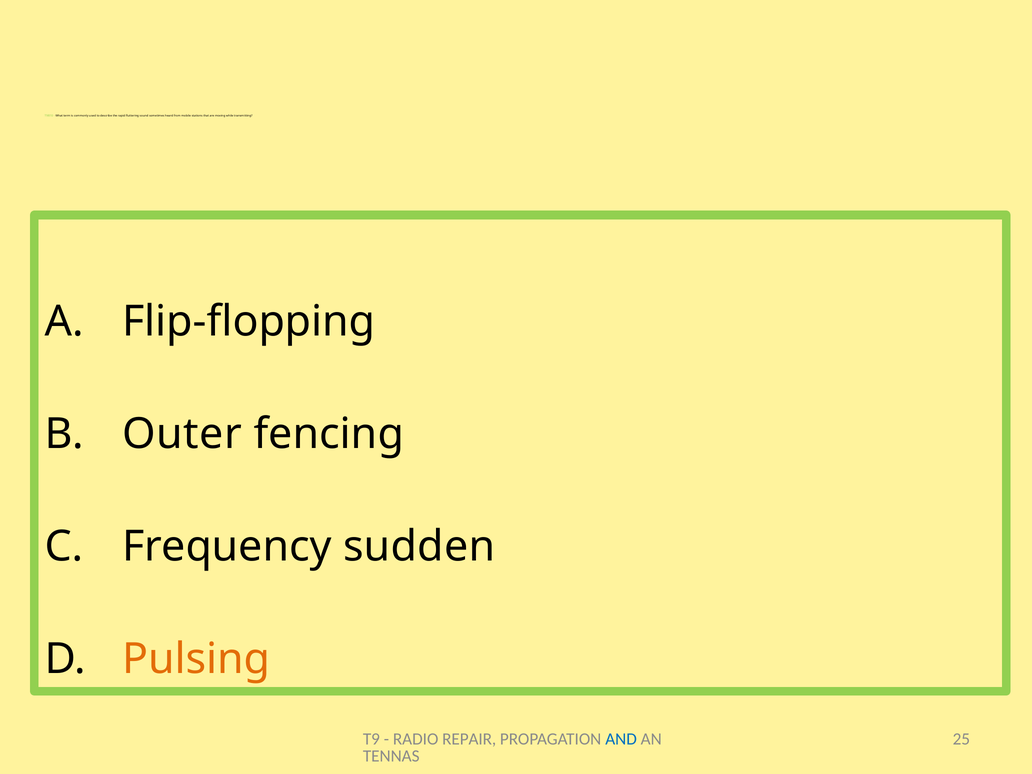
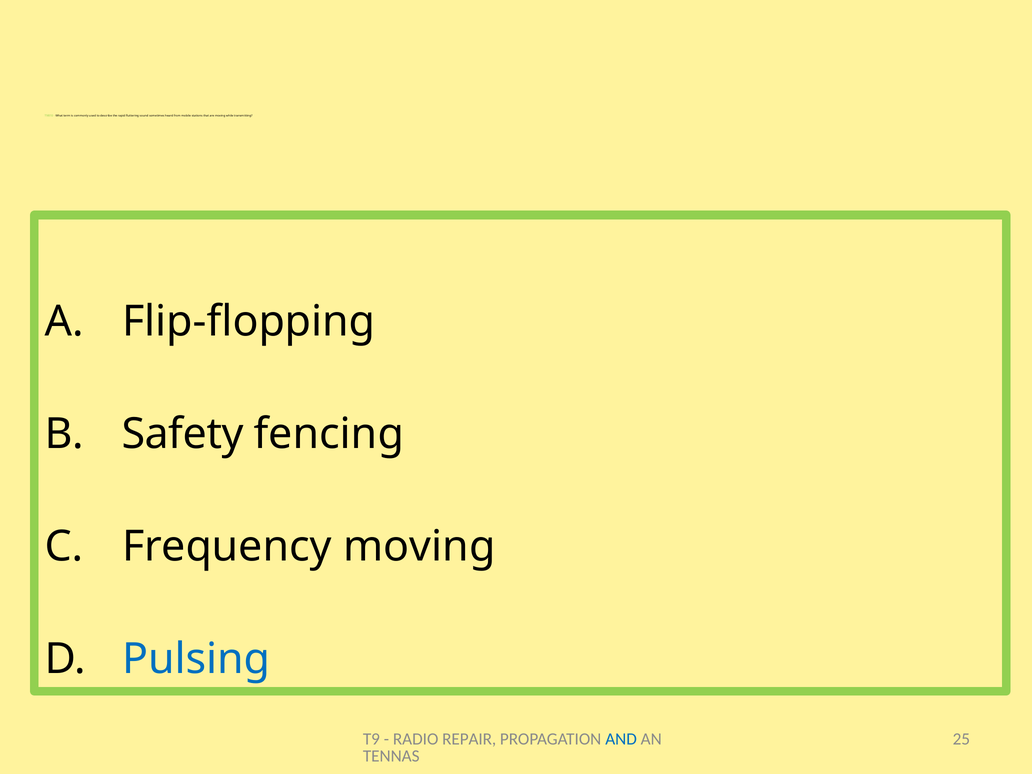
Outer: Outer -> Safety (183, 434)
Frequency sudden: sudden -> moving (419, 547)
Pulsing colour: orange -> blue (196, 659)
